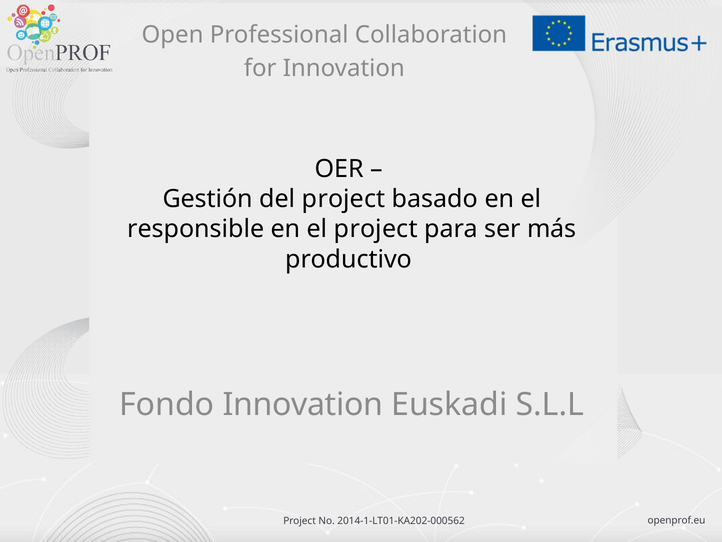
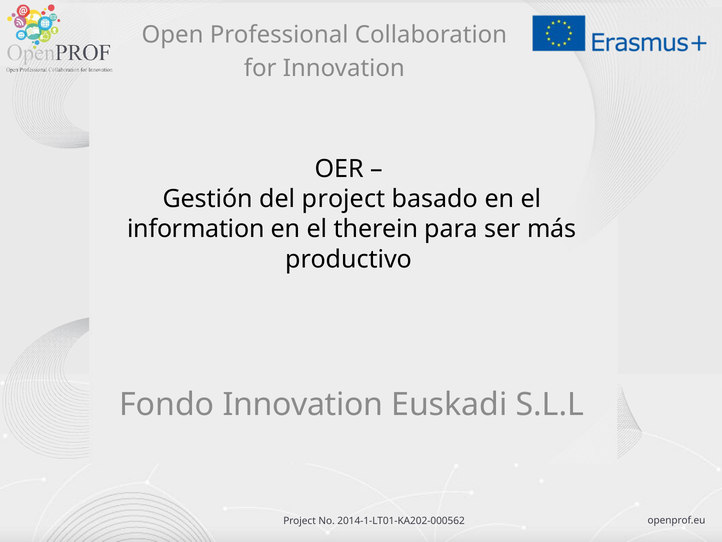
responsible: responsible -> information (196, 229)
el project: project -> therein (376, 229)
